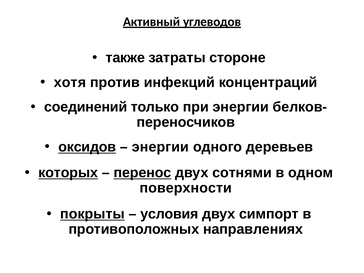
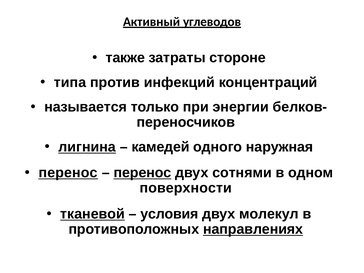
хотя: хотя -> типа (70, 82)
соединений: соединений -> называется (86, 107)
оксидов: оксидов -> лигнина (87, 147)
энергии: энергии -> камедей (161, 147)
деревьев: деревьев -> наружная (280, 147)
которых: которых -> перенос (68, 173)
покрыты: покрыты -> тканевой (92, 214)
симпорт: симпорт -> молекул (269, 214)
направлениях underline: none -> present (253, 229)
